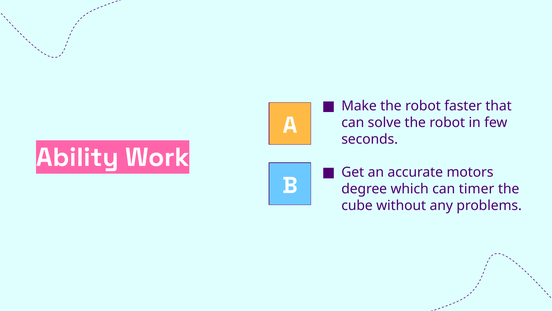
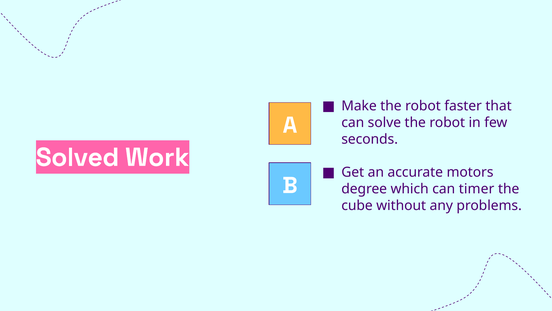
Ability: Ability -> Solved (77, 157)
